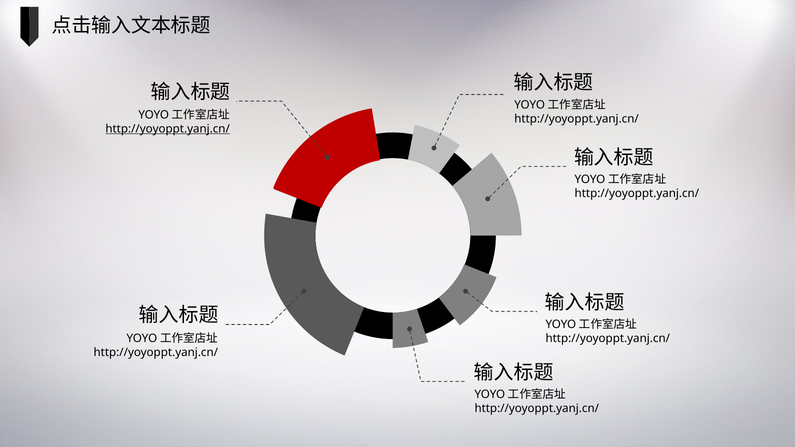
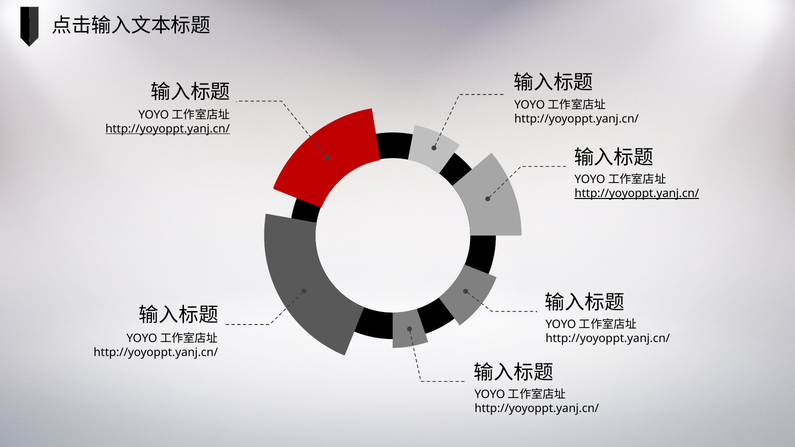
http://yoyoppt.yanj.cn/ underline: none -> present (637, 194)
